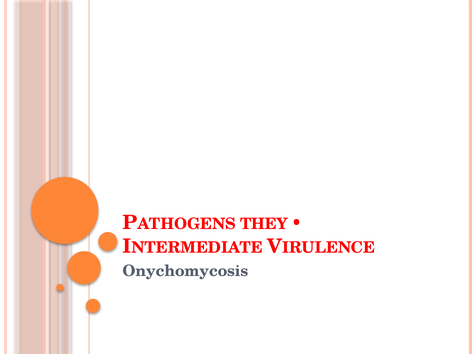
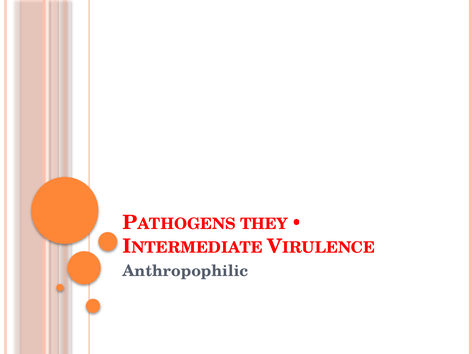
Onychomycosis: Onychomycosis -> Anthropophilic (185, 271)
